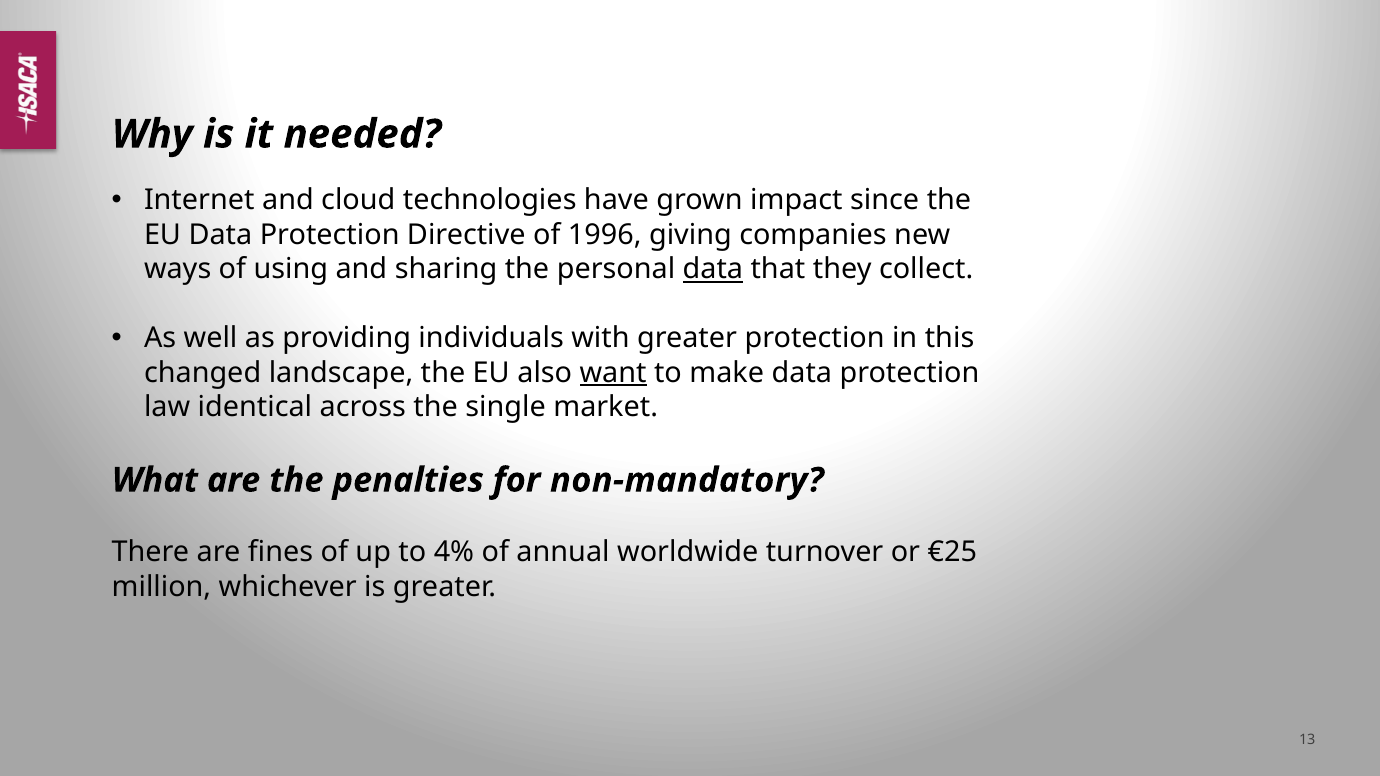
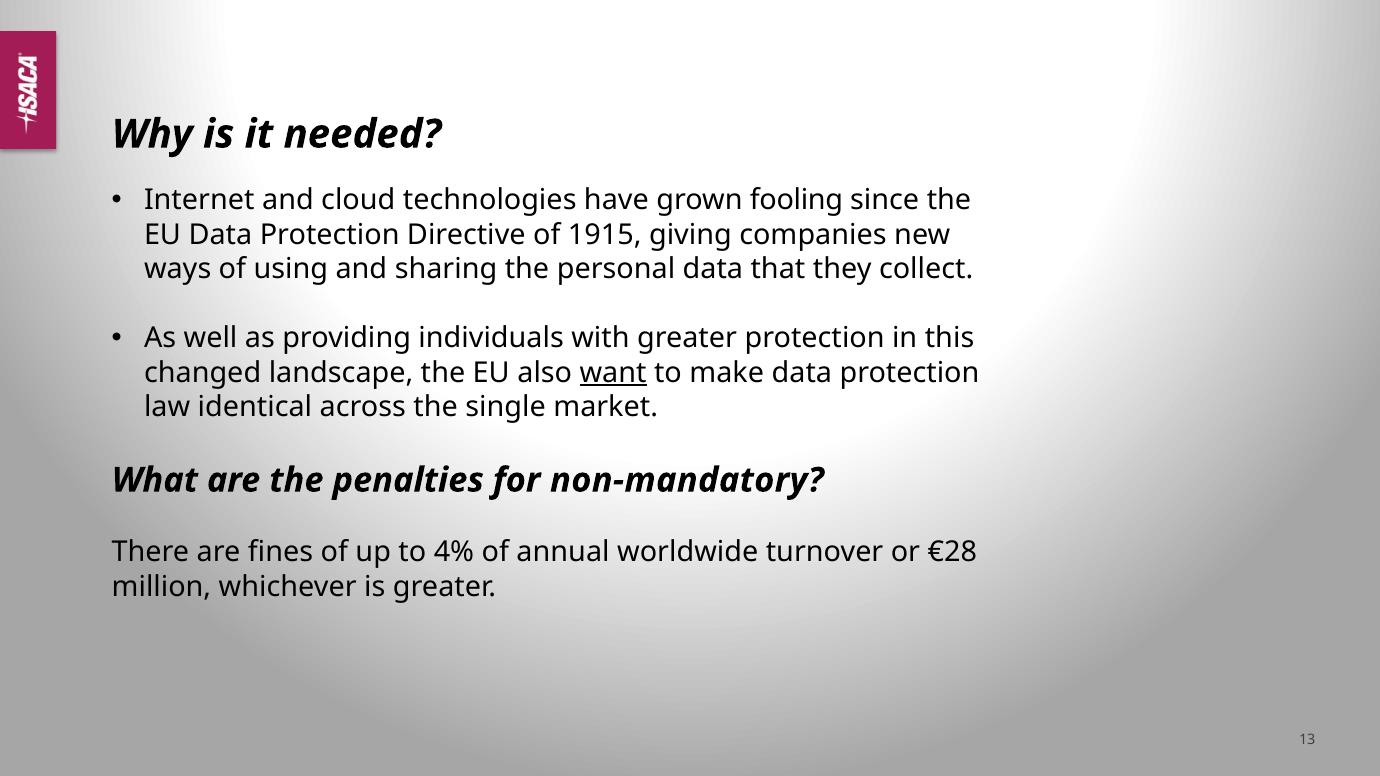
impact: impact -> fooling (797, 200)
1996: 1996 -> 1915 (605, 235)
data underline: present -> none (713, 269)
€25: €25 -> €28 (952, 553)
